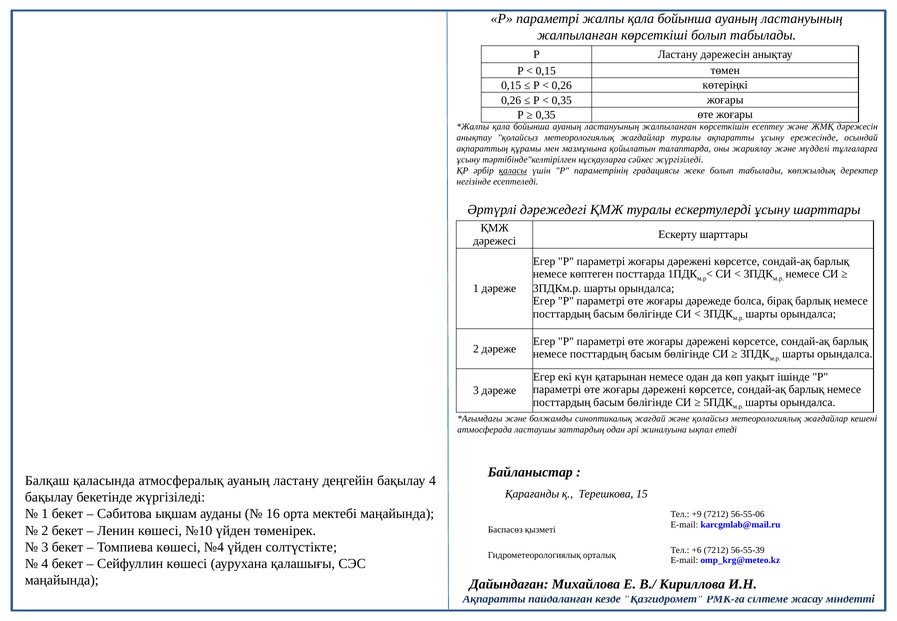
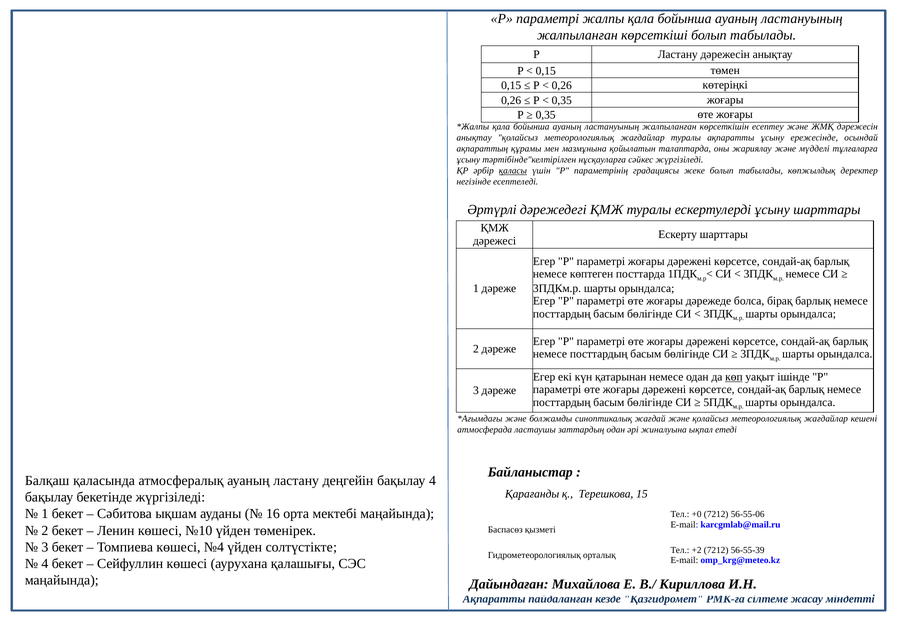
көп underline: none -> present (734, 377)
+9: +9 -> +0 (697, 514)
+6: +6 -> +2 (697, 550)
